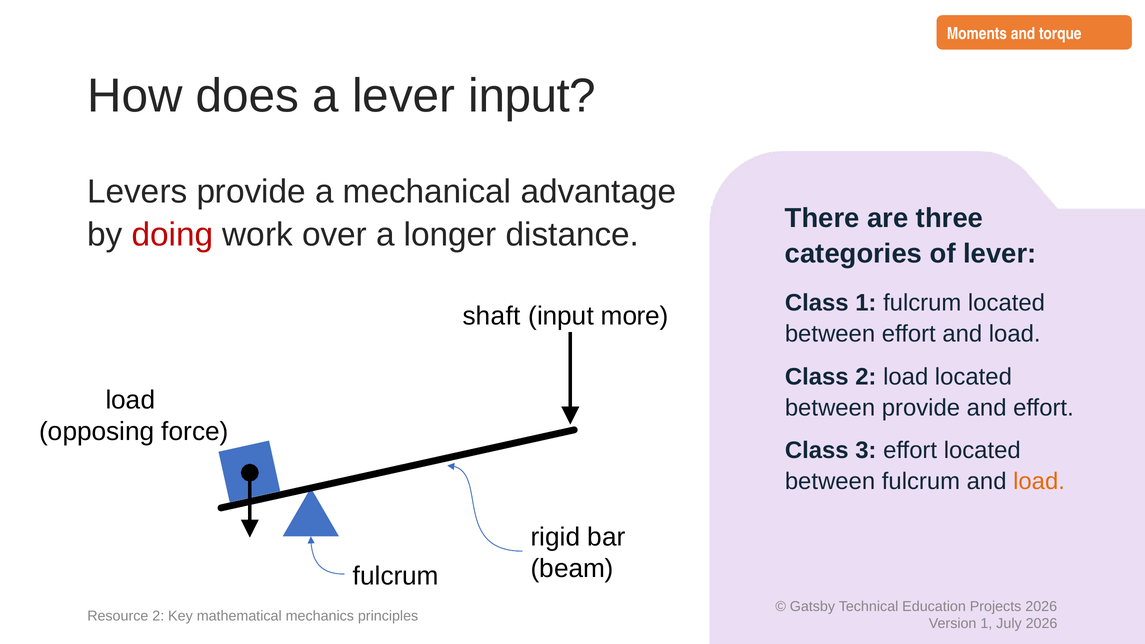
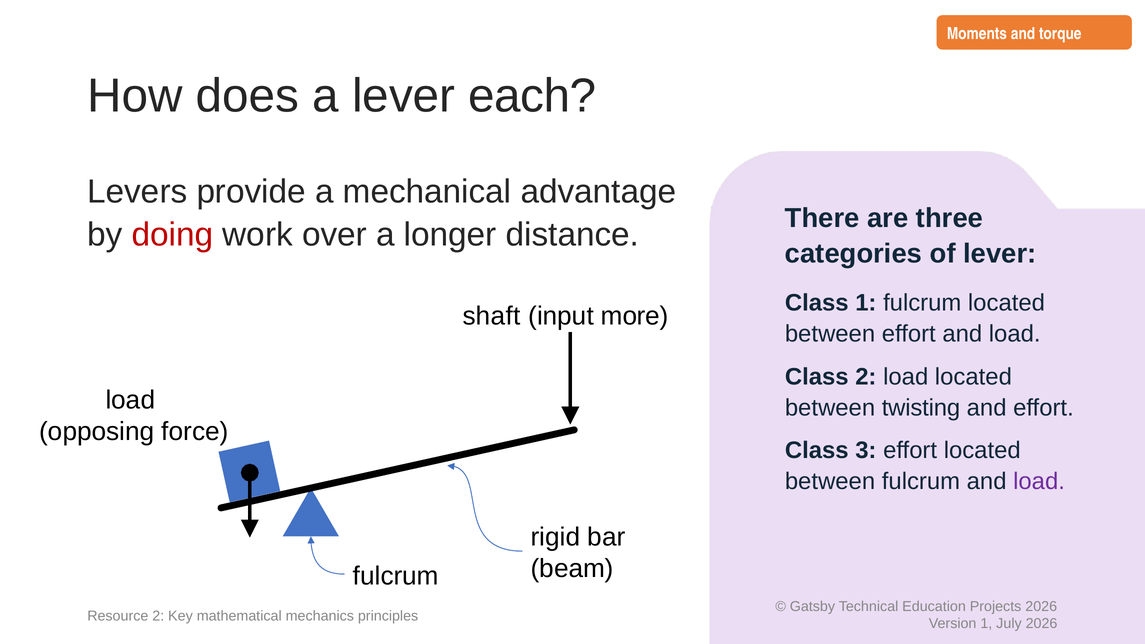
lever input: input -> each (532, 96)
between provide: provide -> twisting (921, 408)
load colour: orange -> purple (1039, 482)
